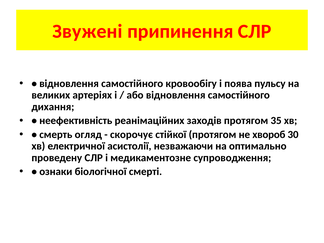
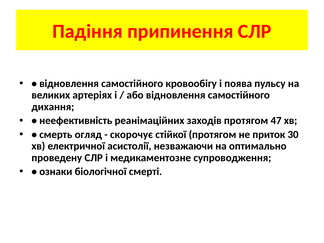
Звужені: Звужені -> Падіння (88, 31)
35: 35 -> 47 (276, 121)
хвороб: хвороб -> приток (269, 134)
